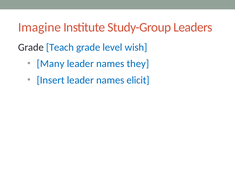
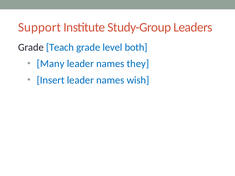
Imagine: Imagine -> Support (39, 27)
wish: wish -> both (136, 47)
elicit: elicit -> wish (138, 80)
